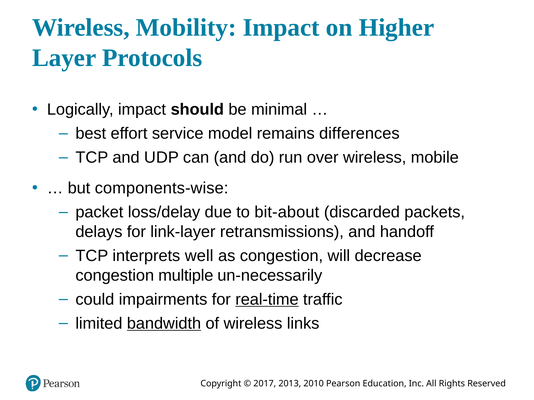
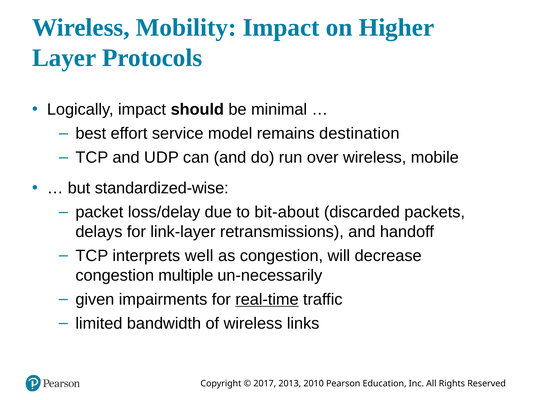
differences: differences -> destination (359, 134)
components-wise: components-wise -> standardized-wise (162, 188)
could: could -> given (95, 300)
bandwidth underline: present -> none (164, 324)
